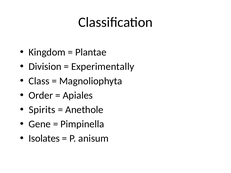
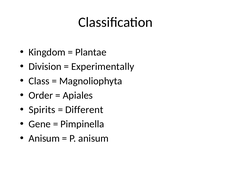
Anethole: Anethole -> Different (84, 110)
Isolates: Isolates -> Anisum (44, 139)
